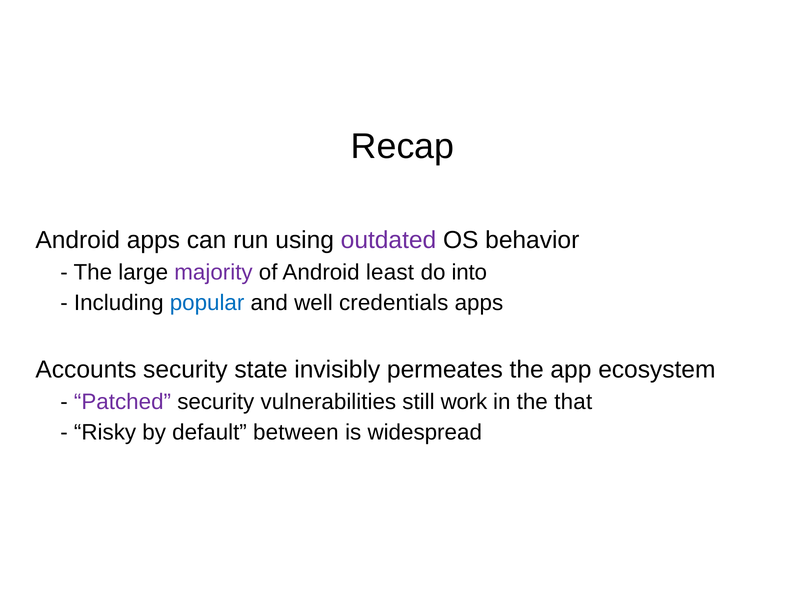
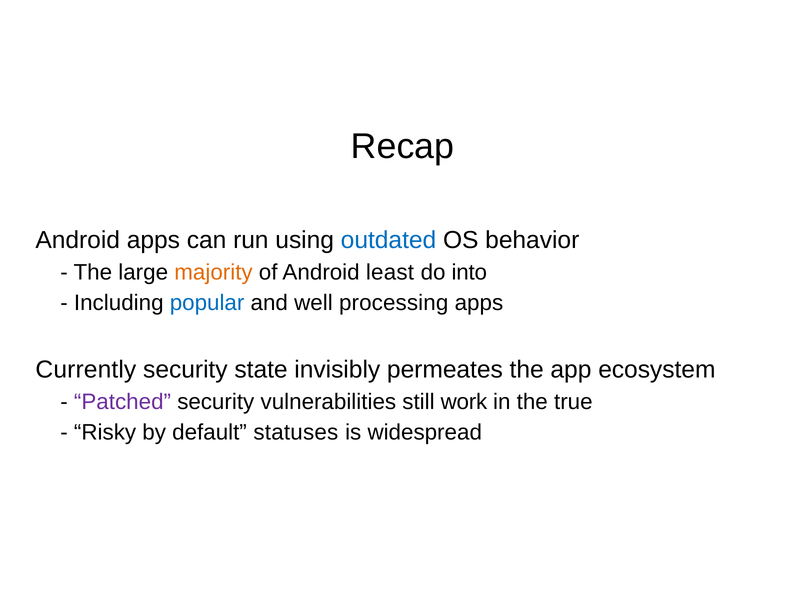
outdated colour: purple -> blue (388, 241)
majority colour: purple -> orange (213, 273)
credentials: credentials -> processing (394, 303)
Accounts: Accounts -> Currently (86, 370)
that: that -> true (573, 402)
between: between -> statuses (296, 433)
